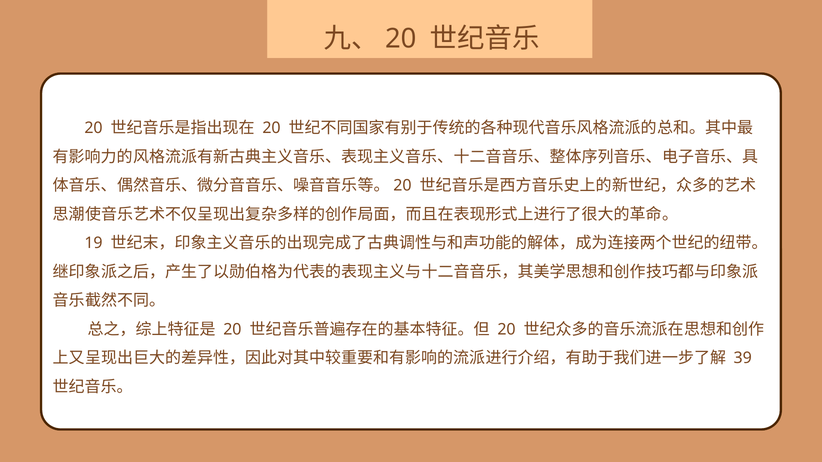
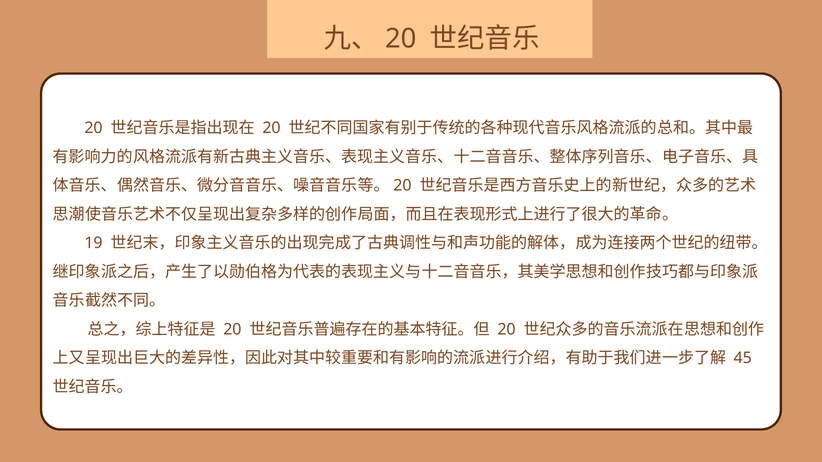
39: 39 -> 45 (743, 358)
